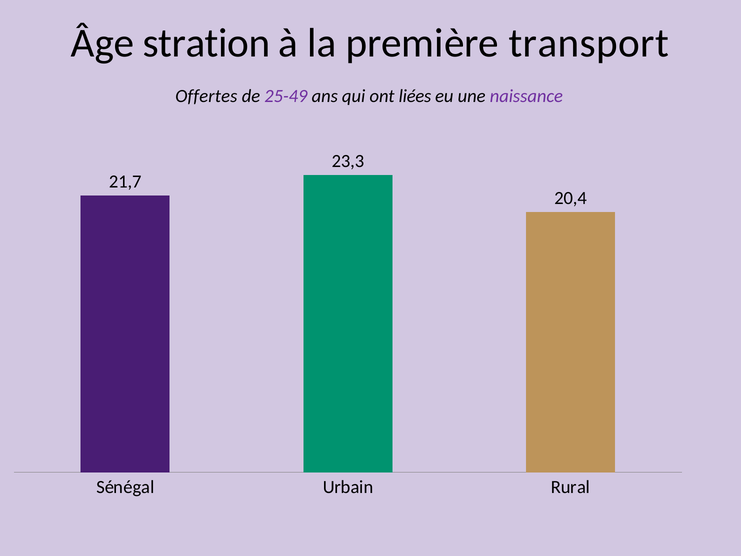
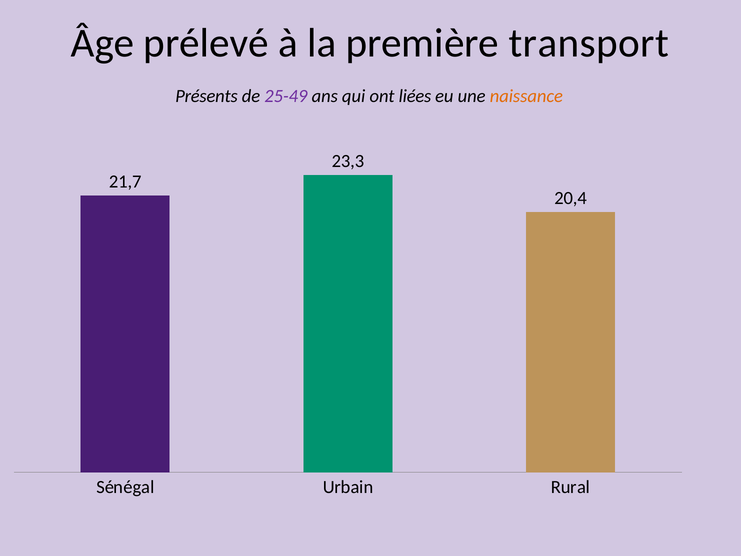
stration: stration -> prélevé (206, 43)
Offertes: Offertes -> Présents (207, 96)
naissance colour: purple -> orange (526, 96)
